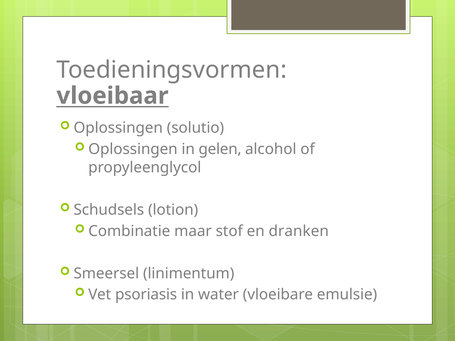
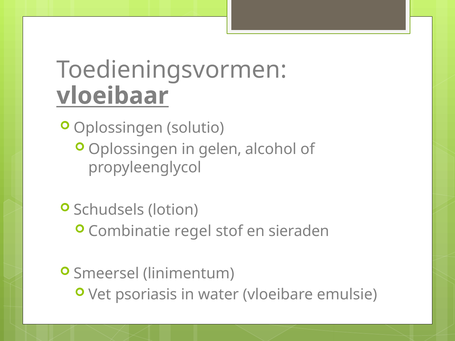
maar: maar -> regel (193, 231)
dranken: dranken -> sieraden (299, 231)
